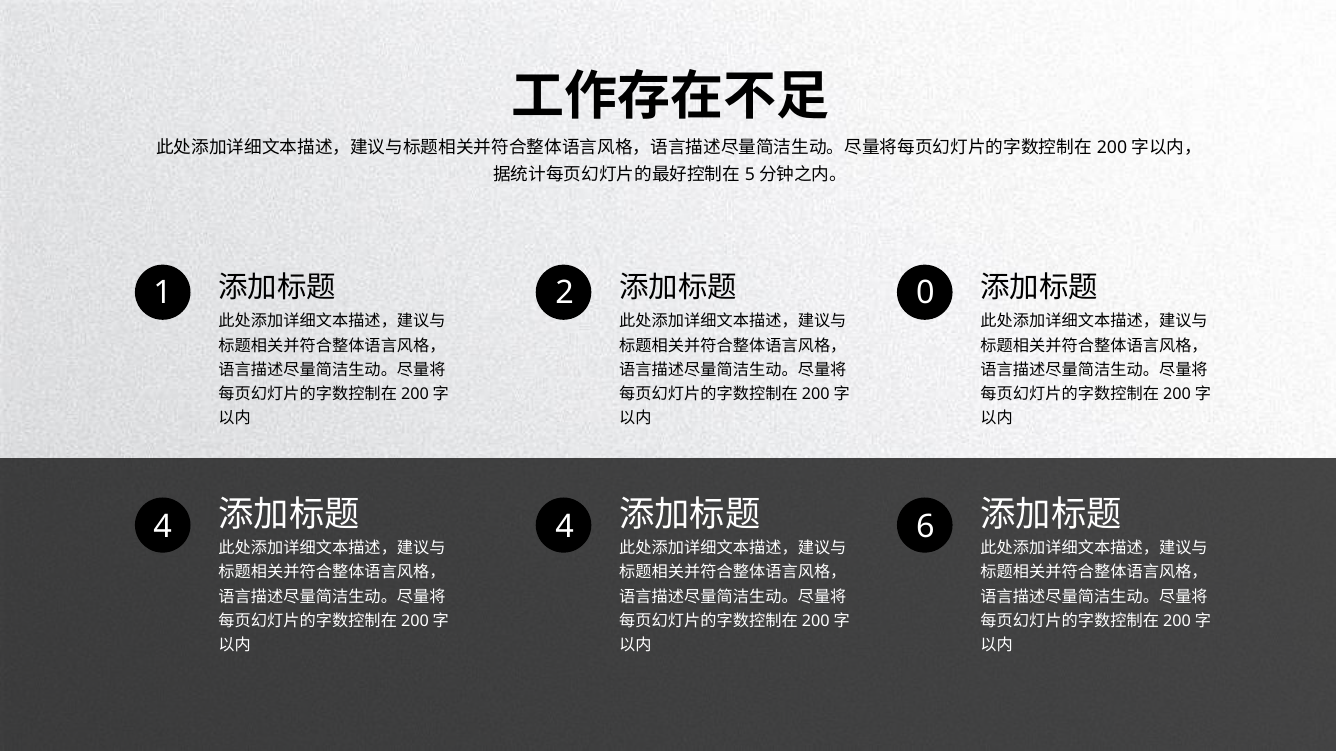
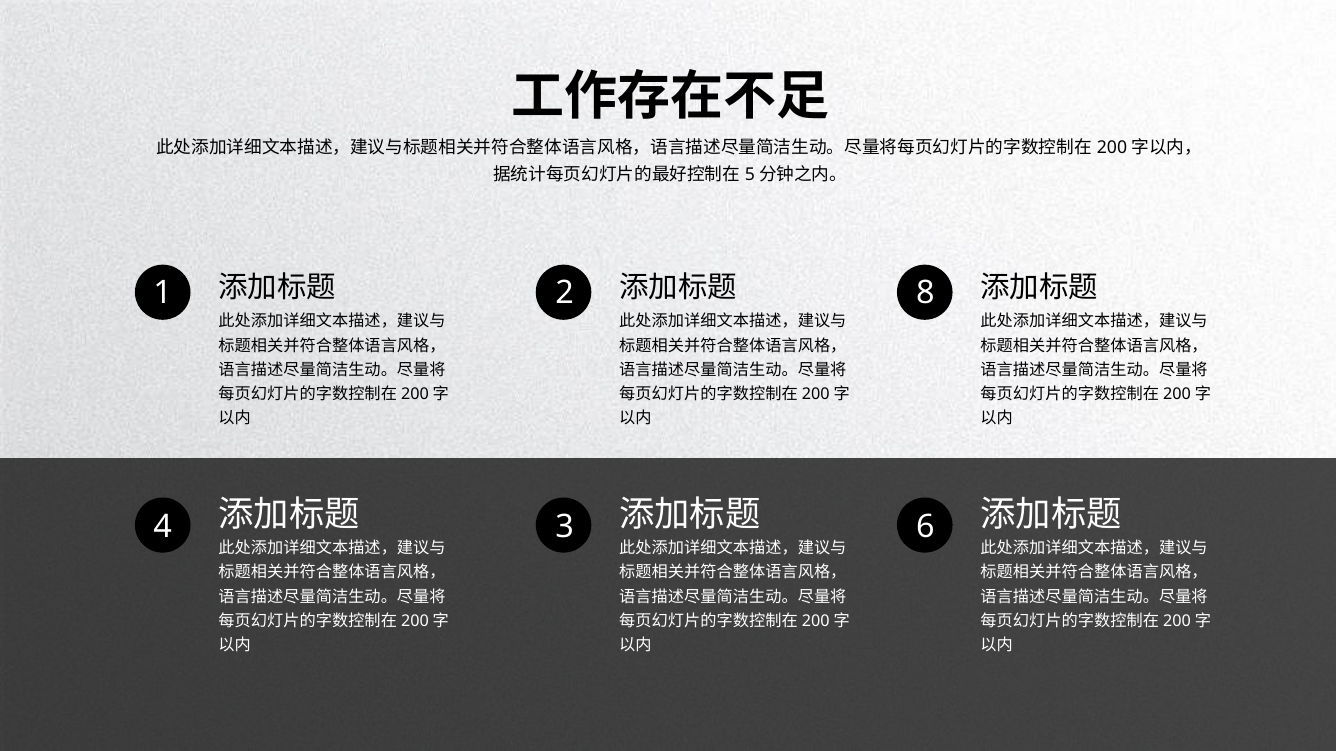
0: 0 -> 8 (925, 293)
4 4: 4 -> 3 (565, 527)
